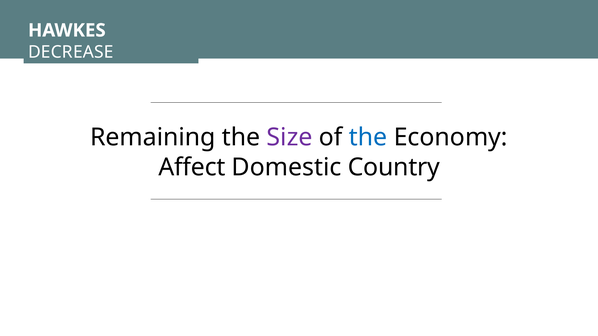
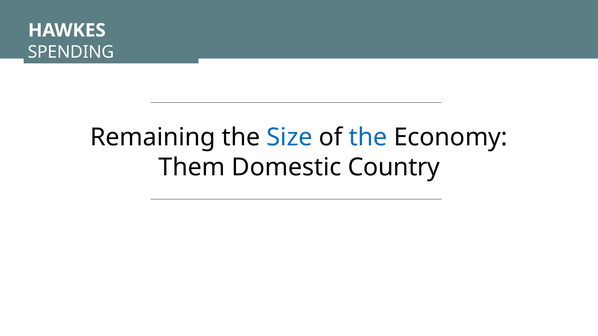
DECREASE: DECREASE -> SPENDING (71, 52)
Size colour: purple -> blue (290, 138)
Affect: Affect -> Them (192, 167)
